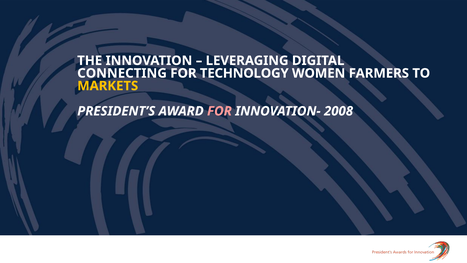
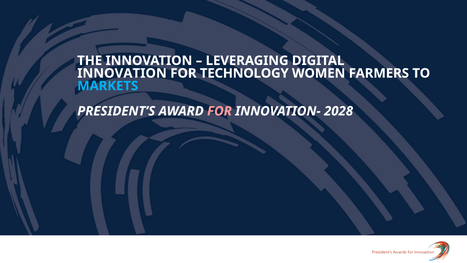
CONNECTING: CONNECTING -> INNOVATION (122, 73)
MARKETS colour: yellow -> light blue (108, 86)
2008: 2008 -> 2028 (339, 111)
